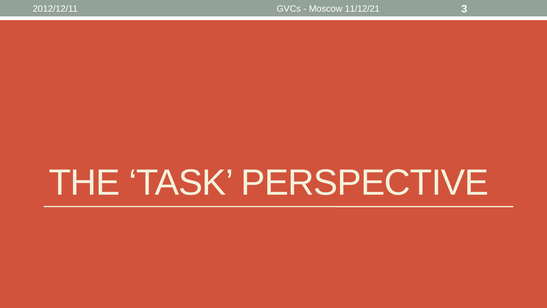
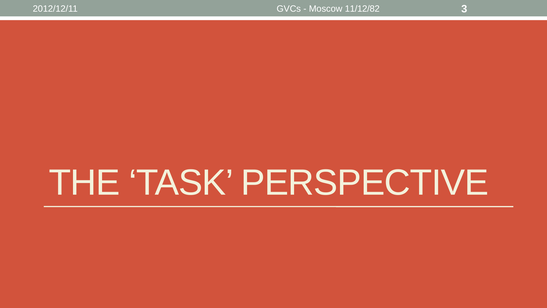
11/12/21: 11/12/21 -> 11/12/82 (362, 9)
